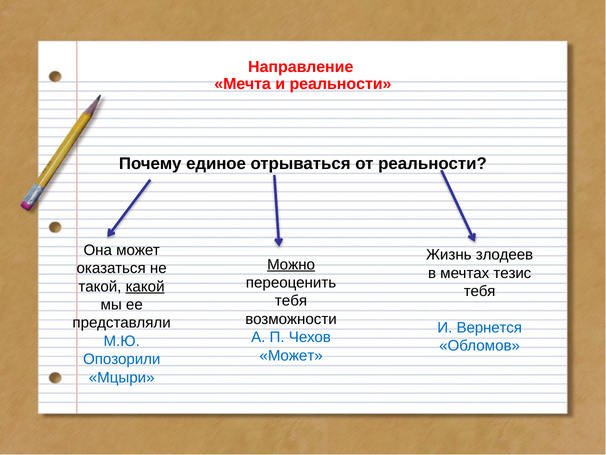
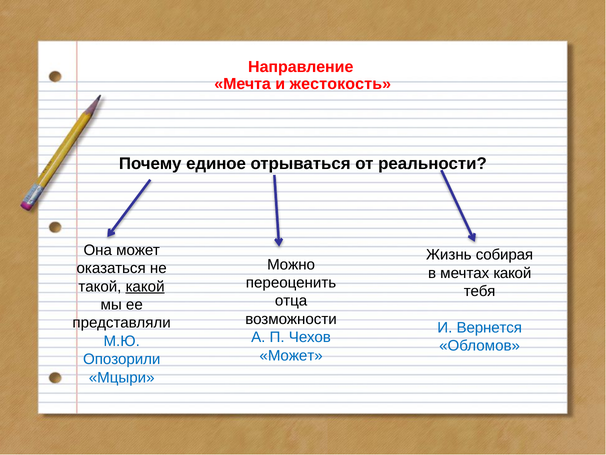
и реальности: реальности -> жестокость (340, 84)
злодеев: злодеев -> собирая (504, 255)
Можно underline: present -> none (291, 264)
мечтах тезис: тезис -> какой (512, 273)
тебя: тебя -> отца (291, 301)
